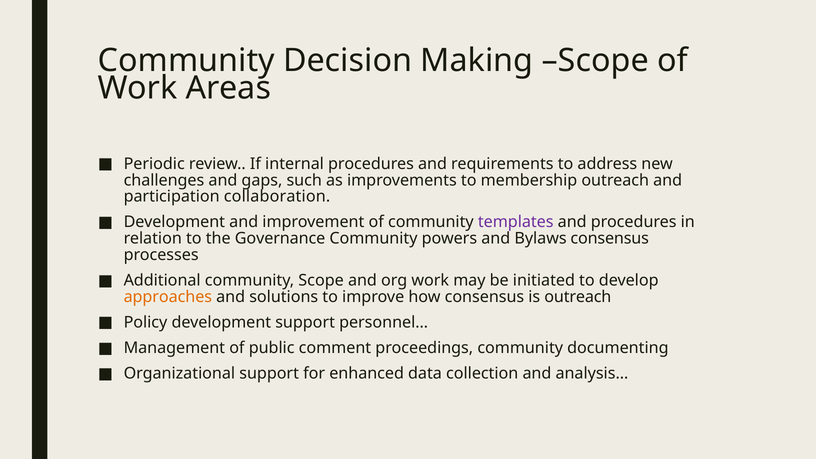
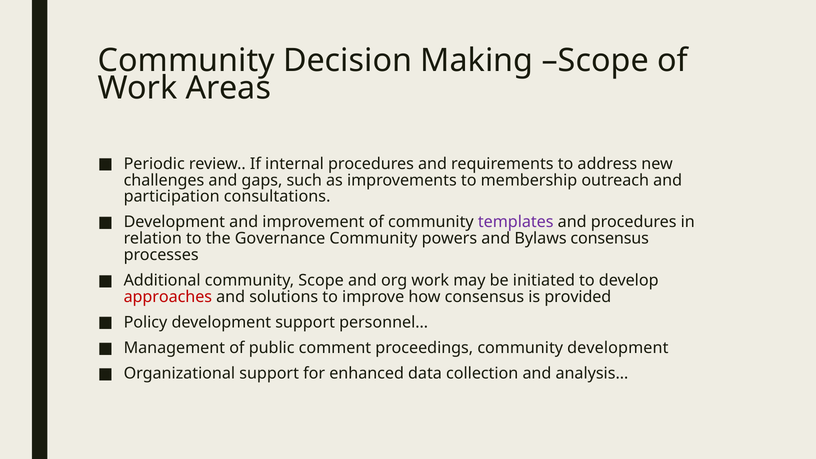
collaboration: collaboration -> consultations (277, 197)
approaches colour: orange -> red (168, 297)
is outreach: outreach -> provided (578, 297)
community documenting: documenting -> development (618, 348)
